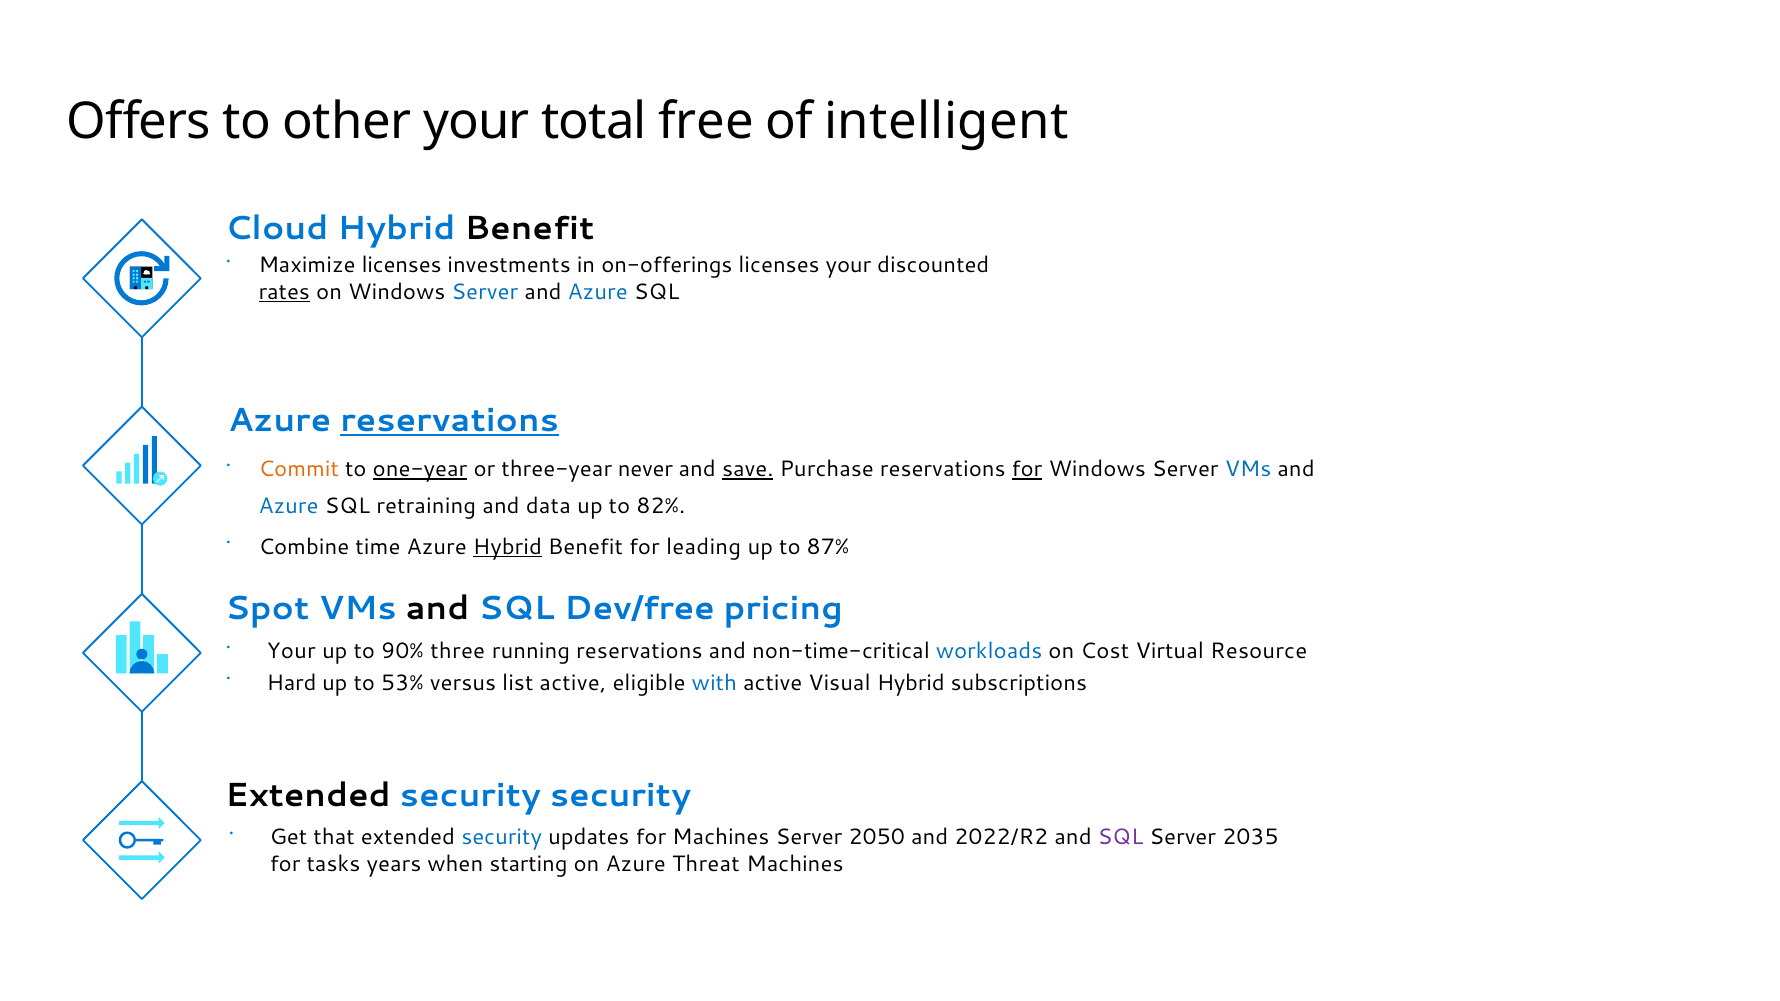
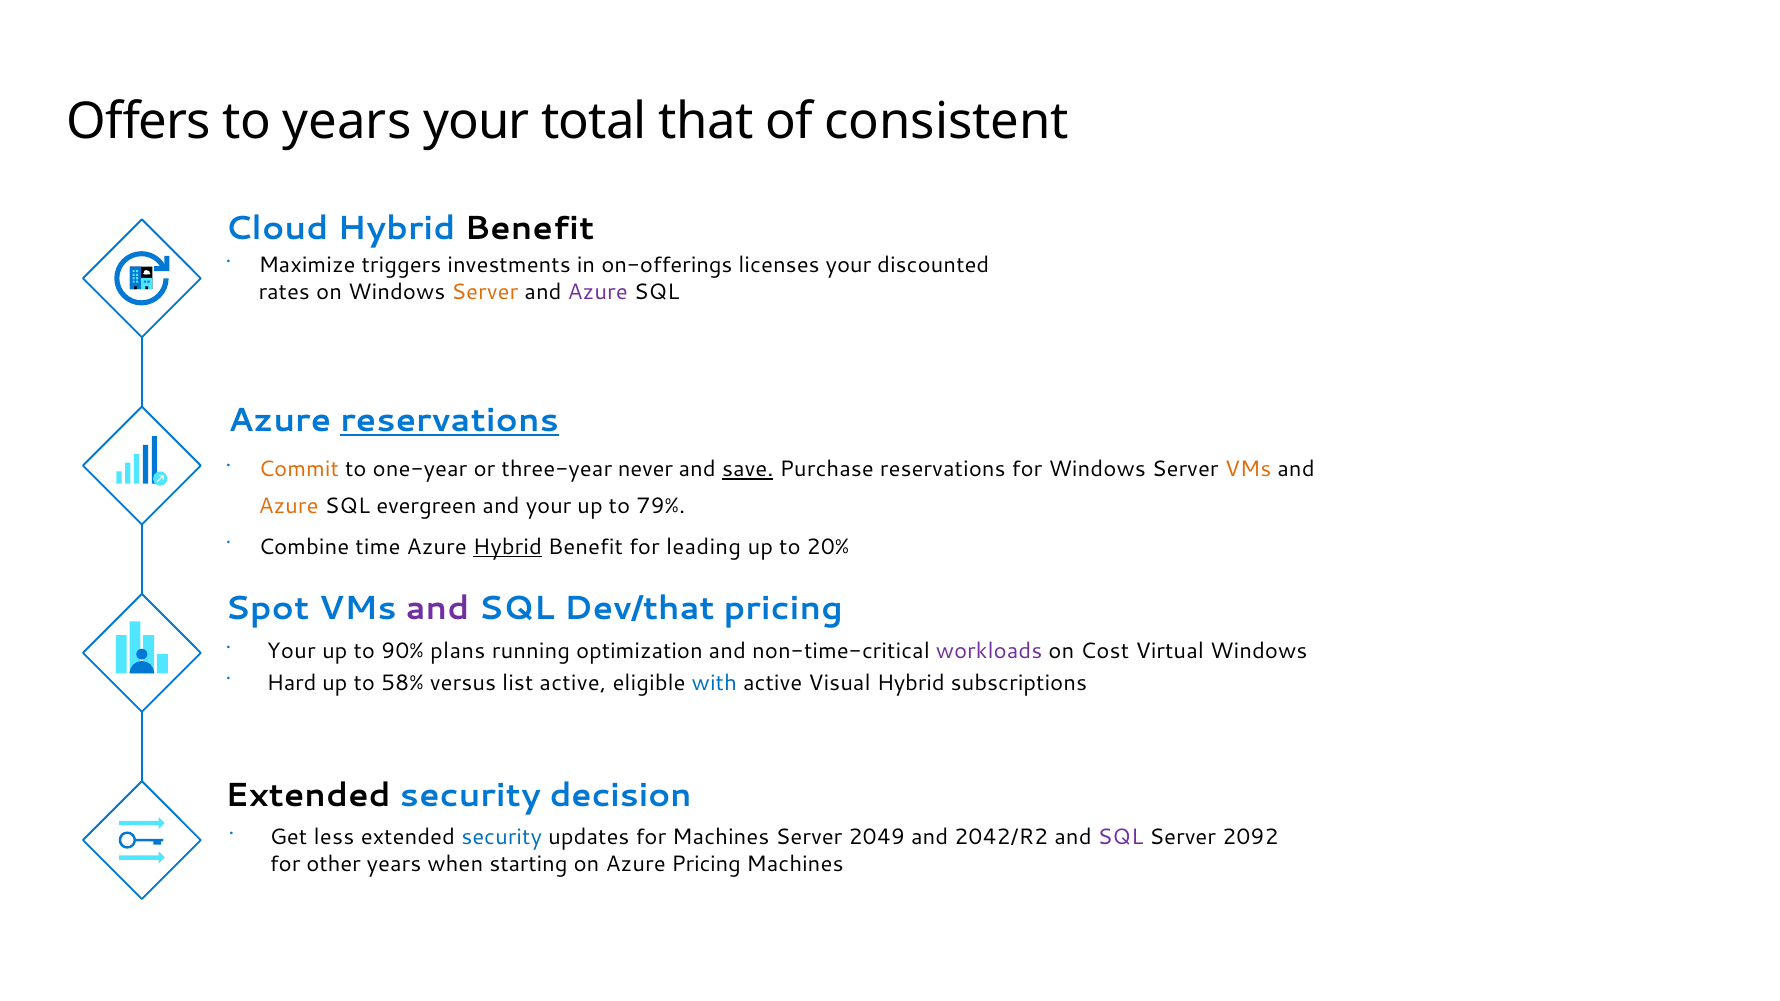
to other: other -> years (347, 122)
free: free -> that (706, 122)
intelligent: intelligent -> consistent (947, 122)
Maximize licenses: licenses -> triggers (401, 266)
rates underline: present -> none (284, 292)
Server colour: blue -> orange (485, 292)
Azure colour: blue -> purple (598, 292)
one-year underline: present -> none (420, 470)
for underline: present -> none (1027, 470)
VMs colour: blue -> orange (1248, 470)
Azure colour: blue -> orange (289, 506)
retraining: retraining -> evergreen (426, 506)
and data: data -> your (549, 506)
82%: 82% -> 79% (661, 506)
87%: 87% -> 20% (828, 547)
and colour: black -> purple (437, 609)
Dev/free: Dev/free -> Dev/that (639, 609)
three: three -> plans (458, 652)
running reservations: reservations -> optimization (639, 652)
workloads colour: blue -> purple (989, 652)
Virtual Resource: Resource -> Windows (1259, 652)
53%: 53% -> 58% (402, 683)
security security: security -> decision (621, 796)
that: that -> less (334, 837)
2050: 2050 -> 2049 (877, 837)
2022/R2: 2022/R2 -> 2042/R2 (1001, 837)
2035: 2035 -> 2092 (1250, 837)
tasks: tasks -> other (334, 864)
Azure Threat: Threat -> Pricing (706, 864)
